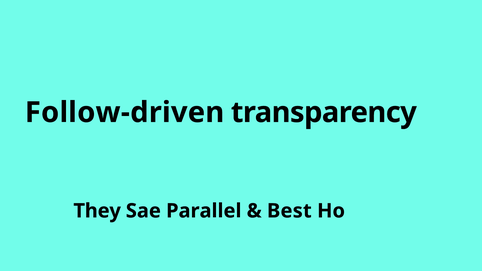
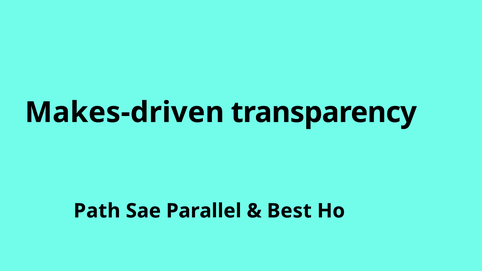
Follow-driven: Follow-driven -> Makes-driven (125, 113)
They: They -> Path (97, 211)
